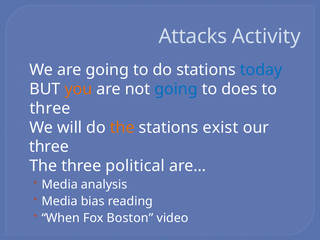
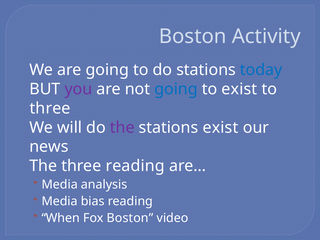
Attacks: Attacks -> Boston (193, 36)
you colour: orange -> purple (78, 89)
to does: does -> exist (239, 89)
the colour: orange -> purple (122, 128)
three: three -> news (49, 147)
three political: political -> reading (135, 166)
